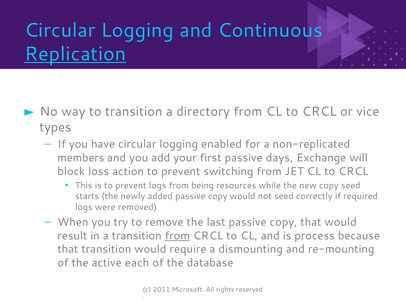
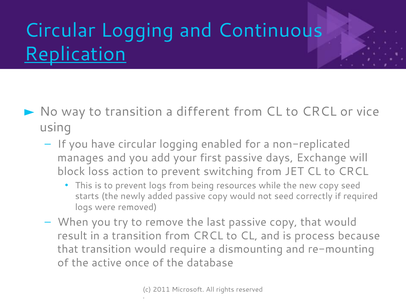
directory: directory -> different (203, 112)
types: types -> using (55, 127)
members: members -> manages (81, 158)
from underline: present -> none (177, 236)
each: each -> once (137, 263)
